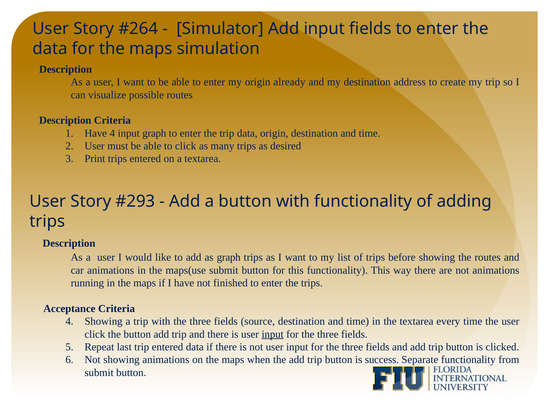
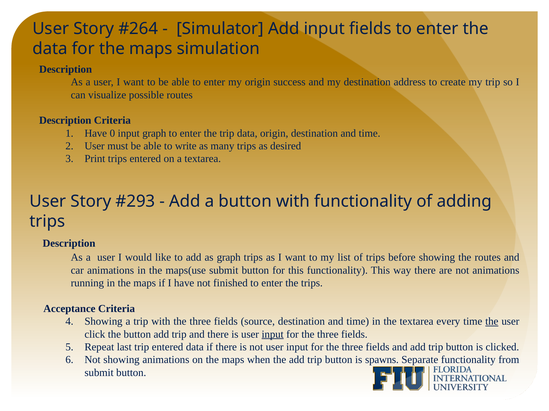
already: already -> success (289, 82)
Have 4: 4 -> 0 (112, 133)
to click: click -> write (186, 146)
the underline: none -> present (492, 322)
success: success -> spawns (382, 360)
